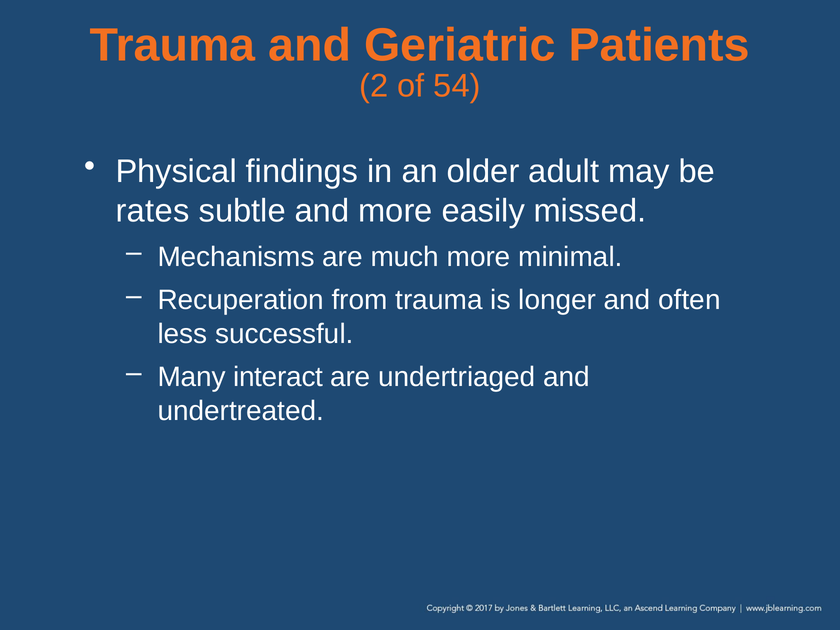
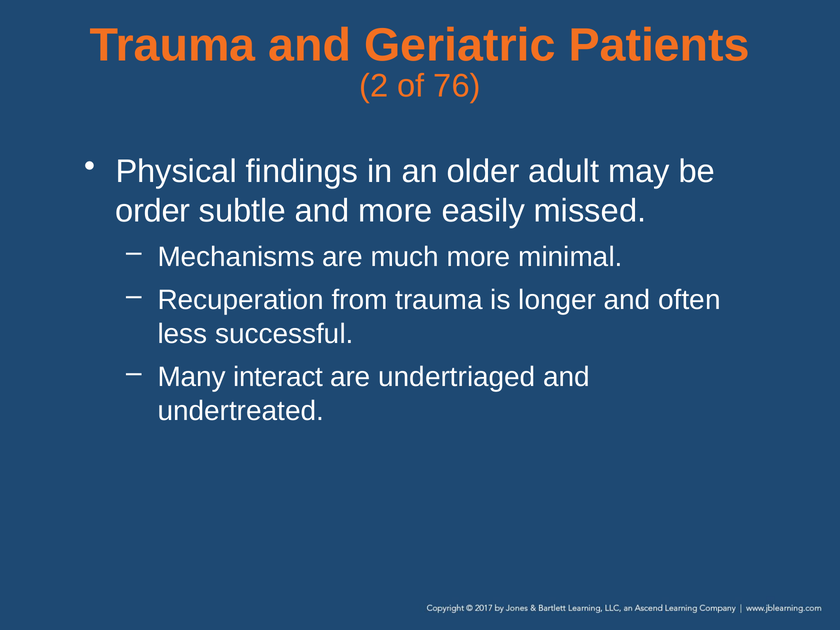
54: 54 -> 76 (457, 86)
rates: rates -> order (153, 211)
